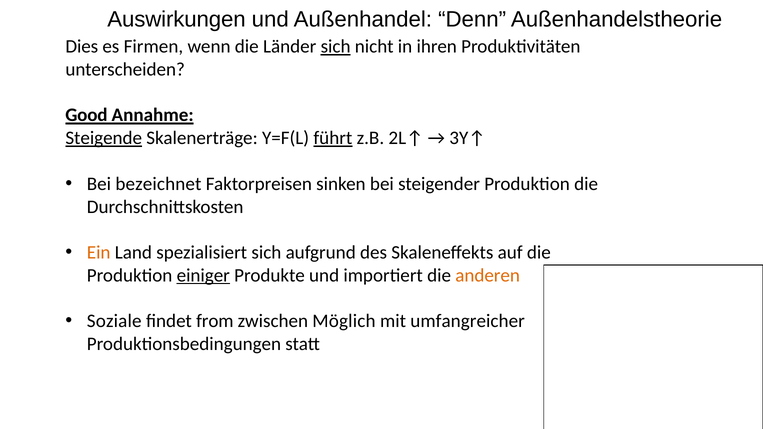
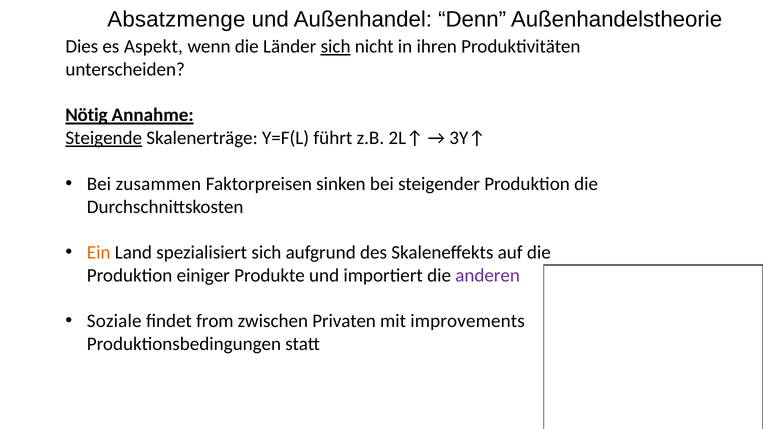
Auswirkungen: Auswirkungen -> Absatzmenge (176, 19)
Firmen: Firmen -> Aspekt (153, 47)
Good: Good -> Nötig (86, 115)
führt underline: present -> none (333, 138)
bezeichnet: bezeichnet -> zusammen (158, 184)
einiger underline: present -> none (203, 275)
anderen colour: orange -> purple (488, 275)
Möglich: Möglich -> Privaten (344, 321)
umfangreicher: umfangreicher -> improvements (468, 321)
